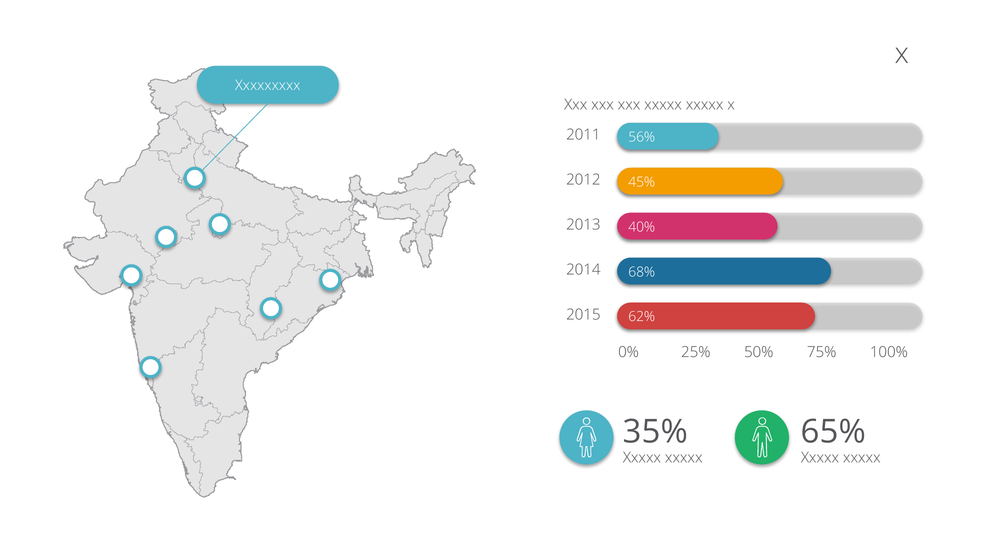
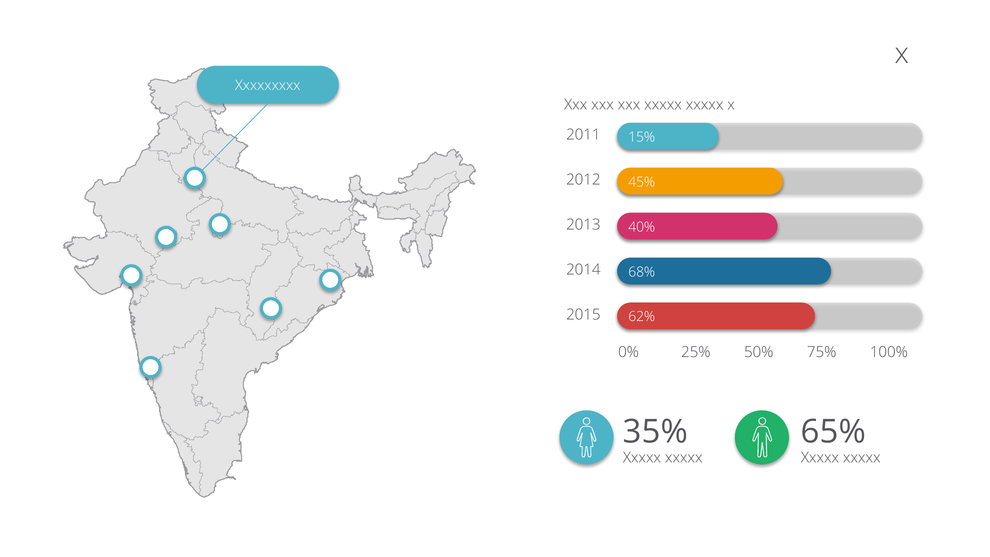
56%: 56% -> 15% (642, 137)
